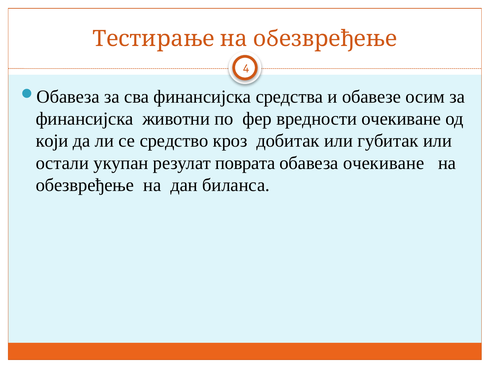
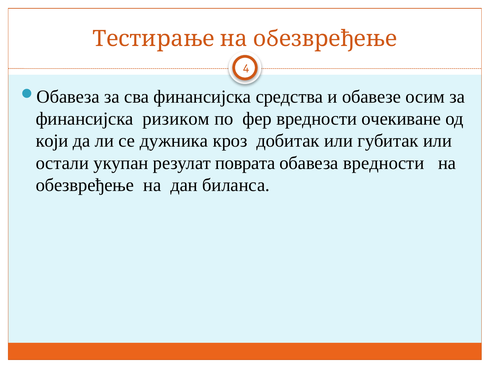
животни: животни -> ризиком (176, 119)
средство: средство -> дужника (174, 141)
обавеза очекиване: очекиване -> вредности (384, 163)
